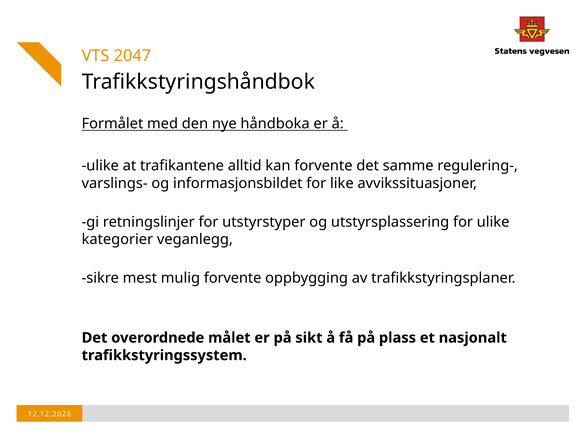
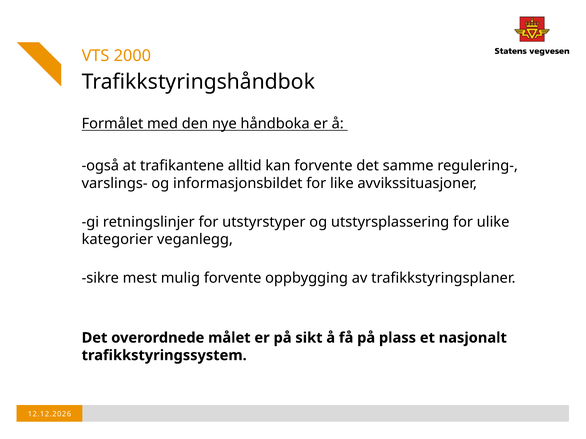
2047: 2047 -> 2000 (132, 56)
ulike: ulike -> også (100, 166)
